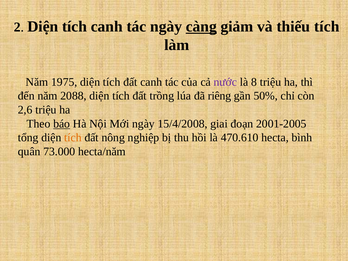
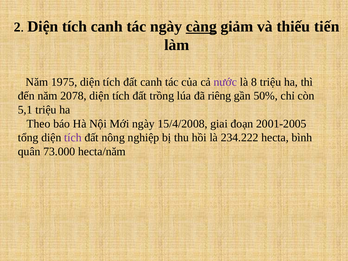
thiếu tích: tích -> tiến (327, 27)
2088: 2088 -> 2078 (73, 96)
2,6: 2,6 -> 5,1 (25, 110)
báo underline: present -> none (62, 124)
tích colour: orange -> purple (73, 138)
470.610: 470.610 -> 234.222 (240, 138)
